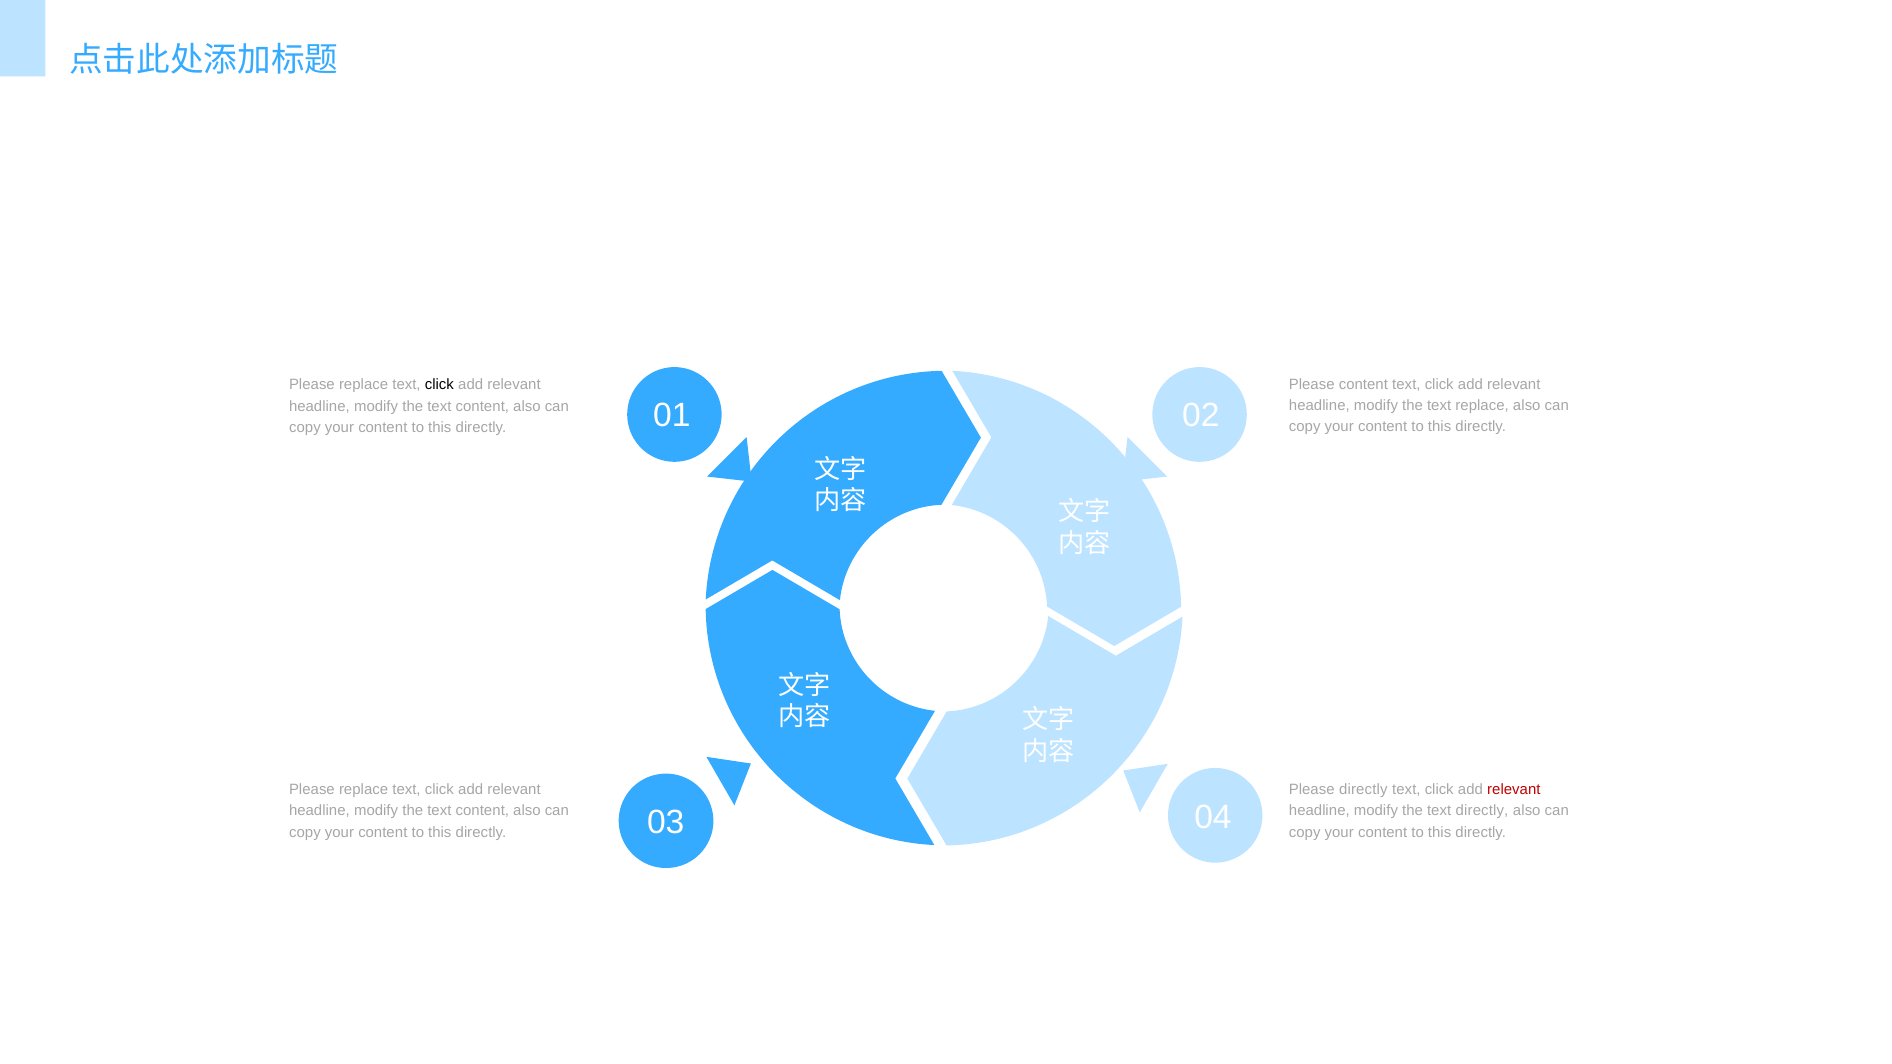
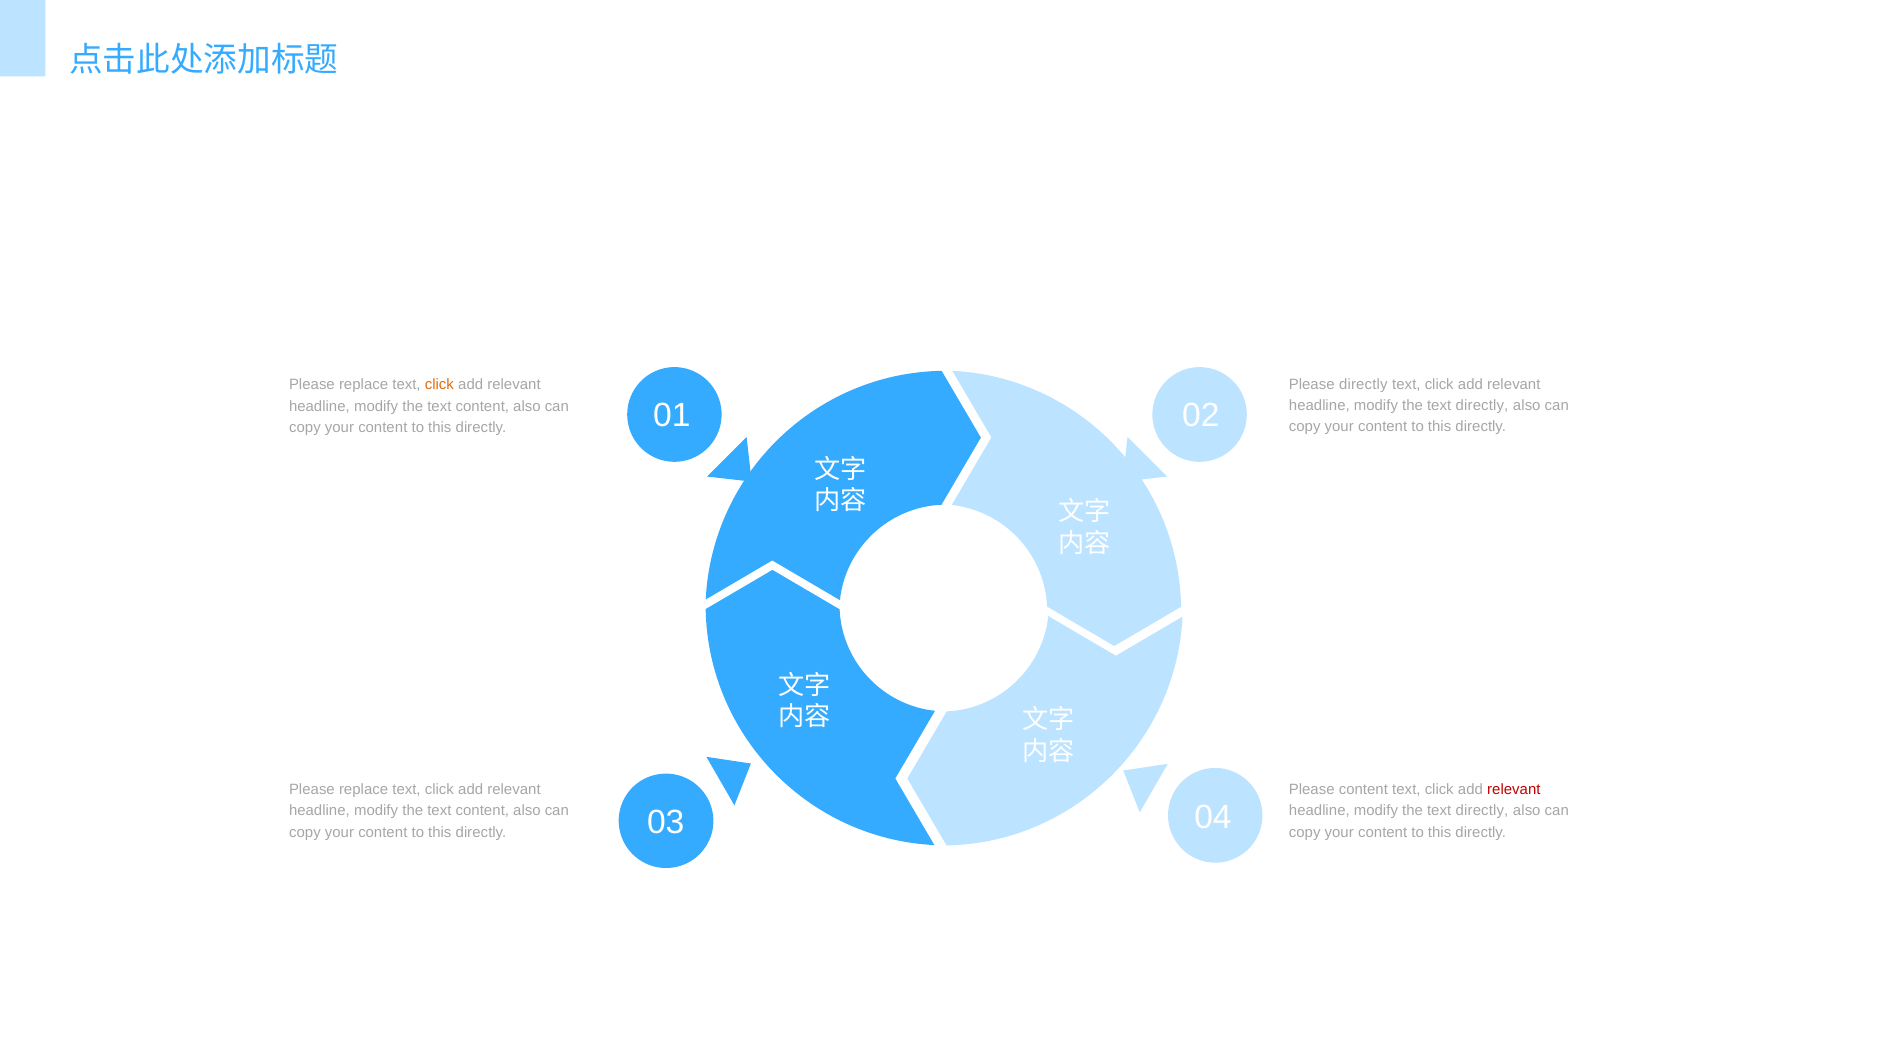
Please content: content -> directly (1363, 384)
click colour: black -> orange (439, 385)
replace: replace -> directly (1482, 406)
Please directly: directly -> content (1363, 790)
